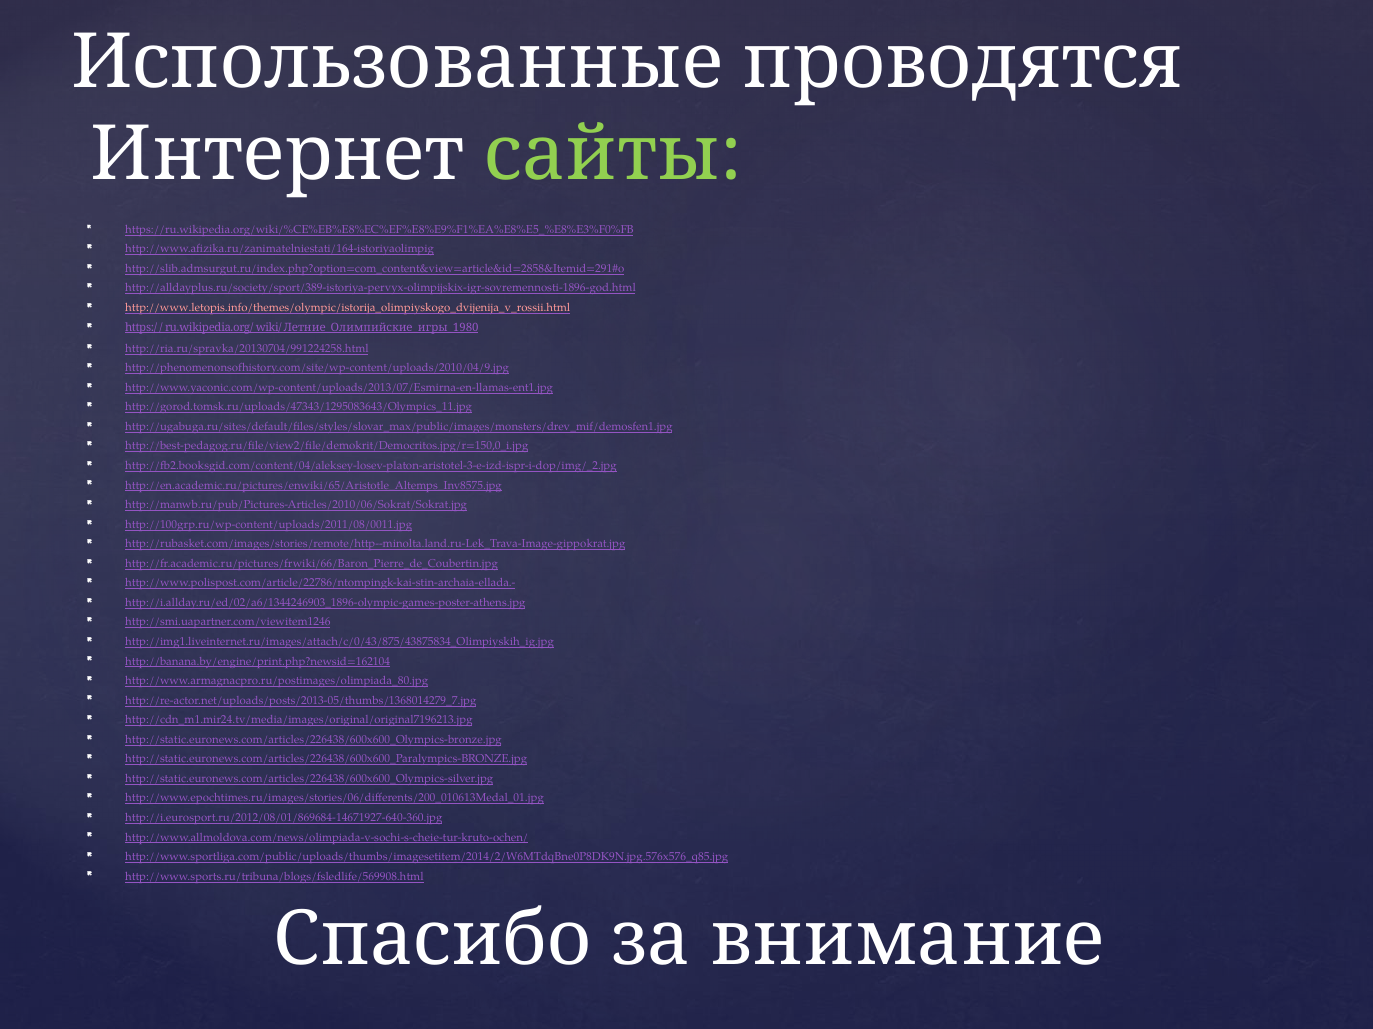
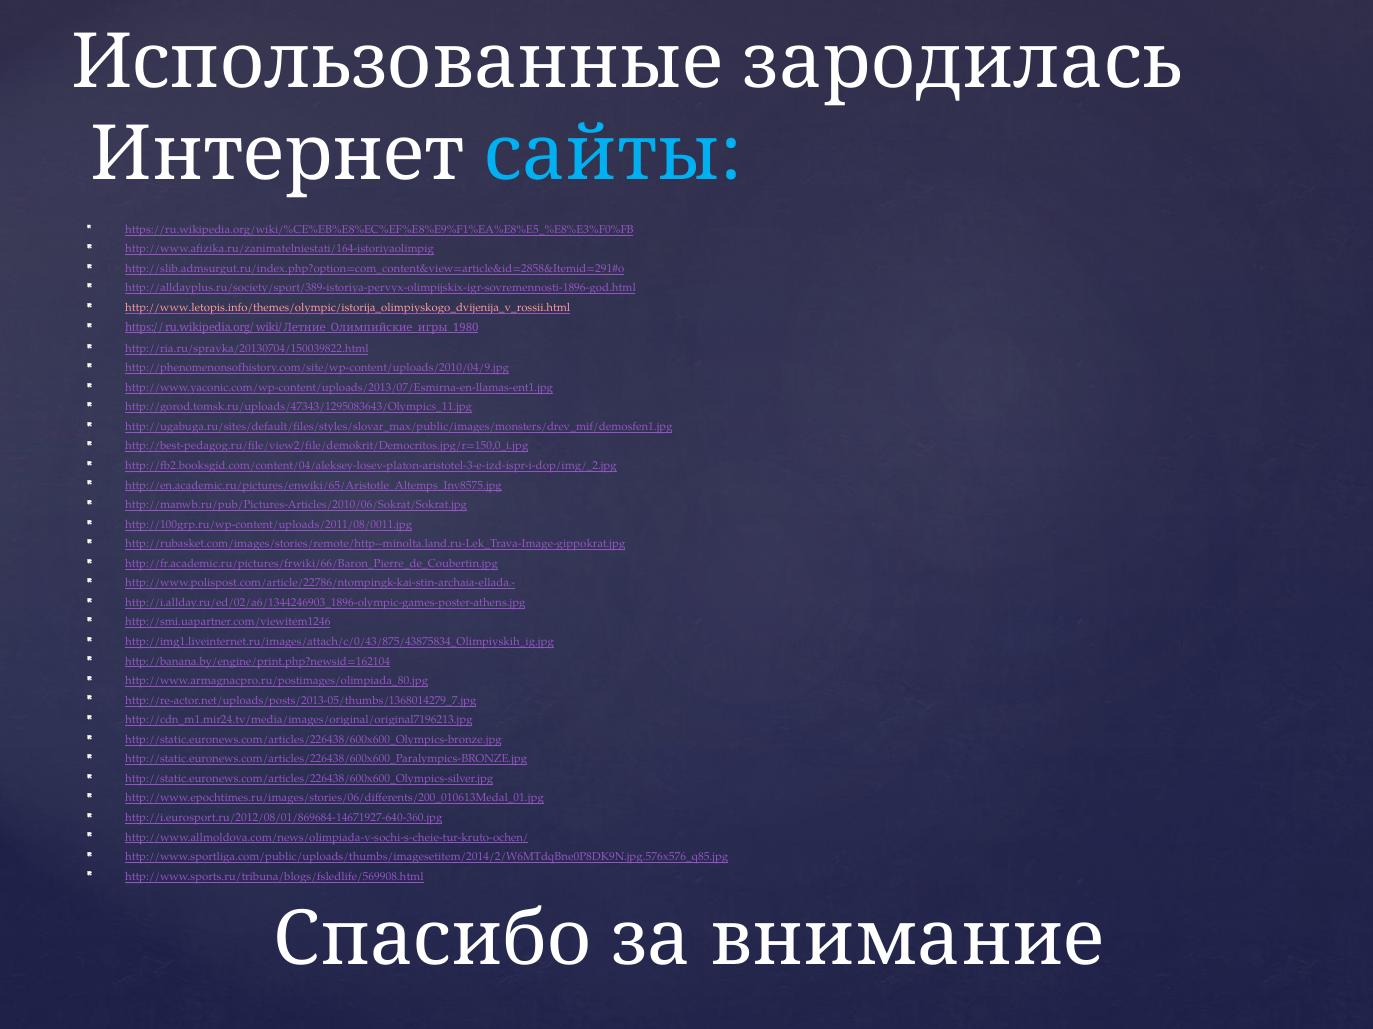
проводятся: проводятся -> зародилась (963, 63)
сайты colour: light green -> light blue (613, 154)
http://ria.ru/spravka/20130704/991224258.html: http://ria.ru/spravka/20130704/991224258.html -> http://ria.ru/spravka/20130704/150039822.html (247, 349)
